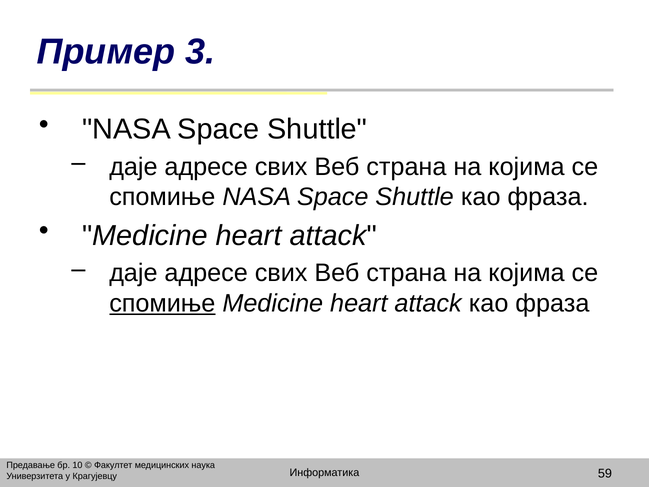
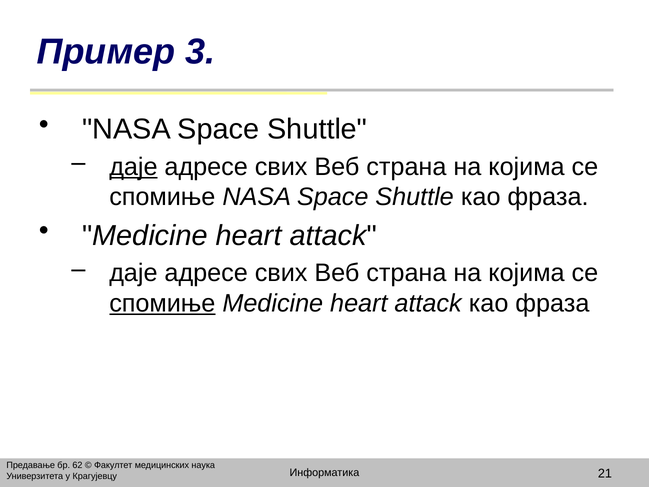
даје underline: none -> present (133, 167)
10: 10 -> 62 (77, 465)
59: 59 -> 21 (605, 473)
